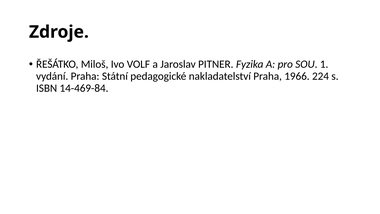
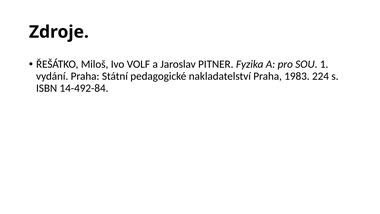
1966: 1966 -> 1983 (297, 76)
14-469-84: 14-469-84 -> 14-492-84 (84, 88)
